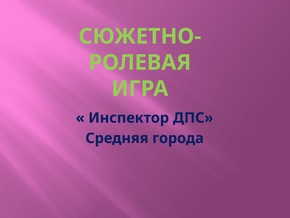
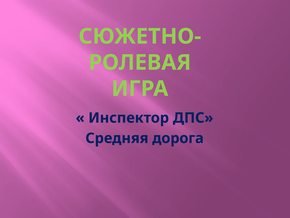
города: города -> дорога (178, 138)
